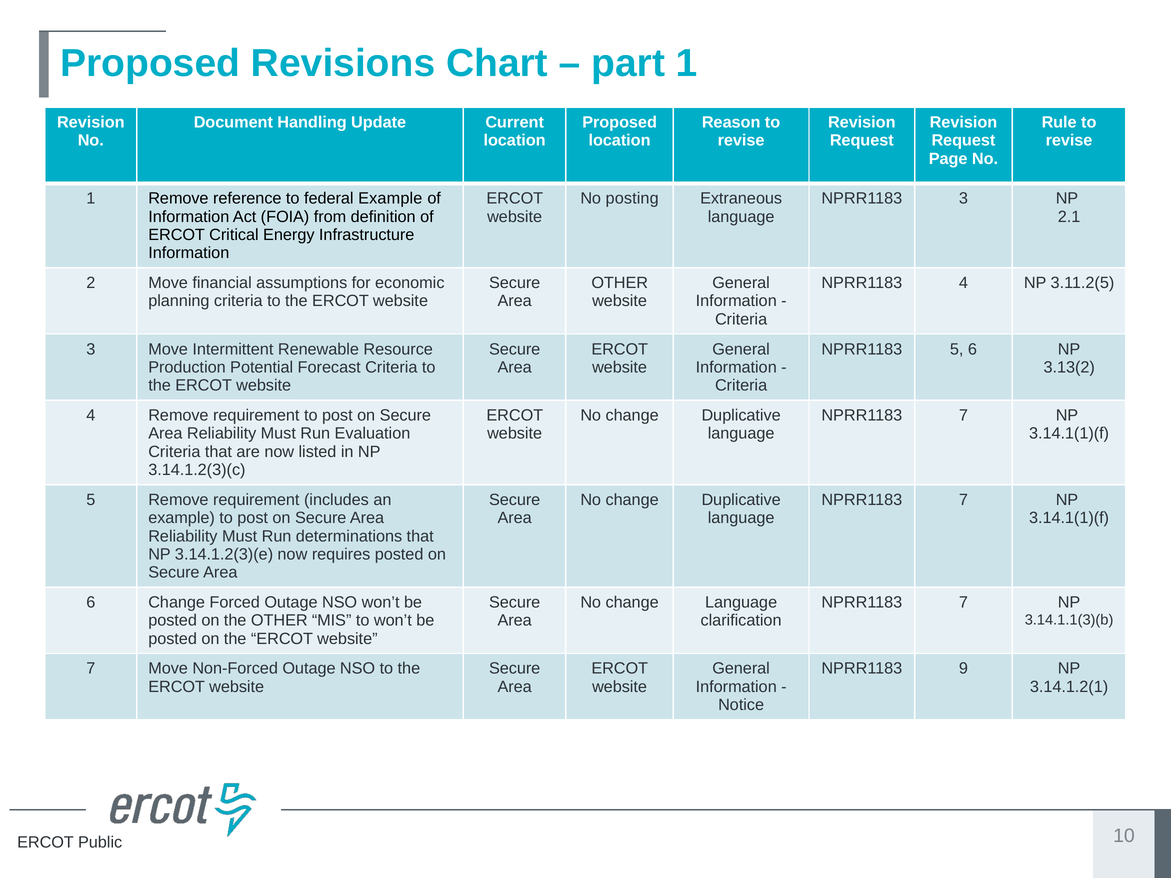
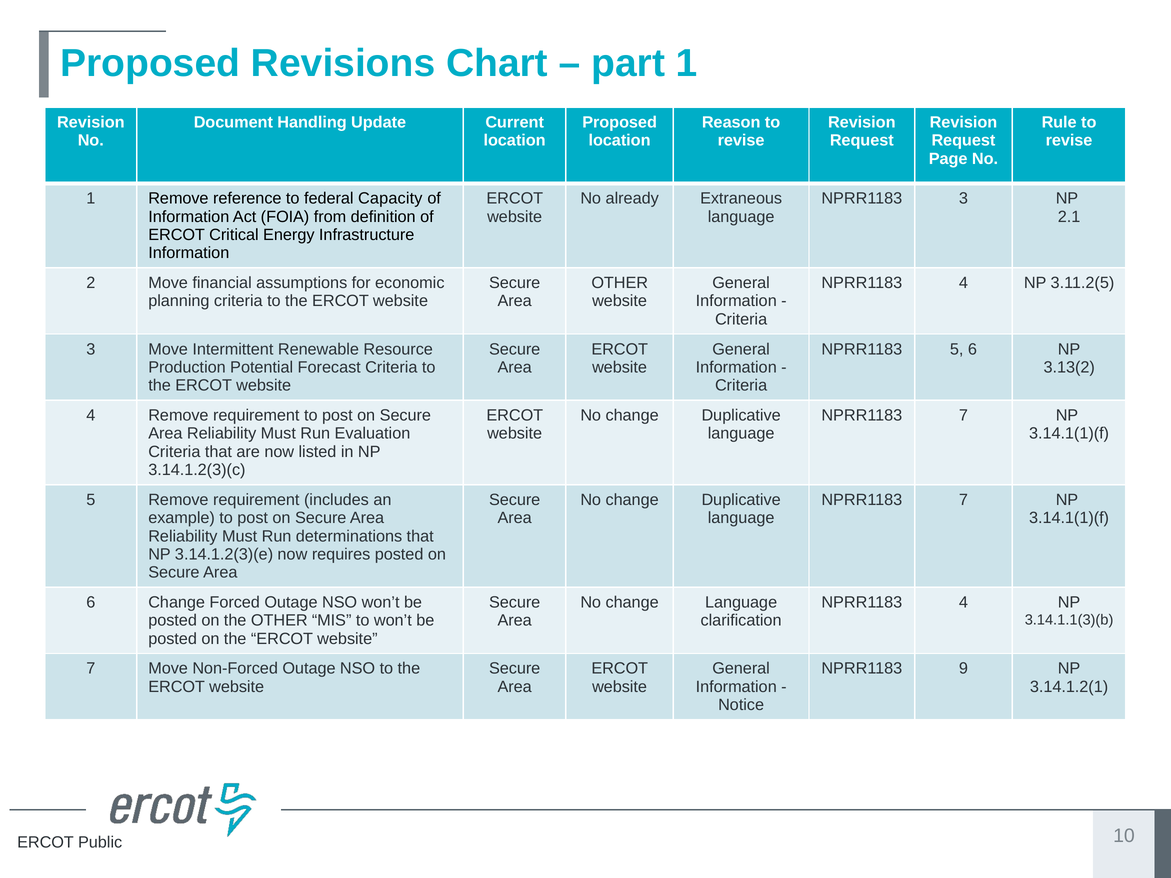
federal Example: Example -> Capacity (390, 199)
posting: posting -> already (632, 199)
7: 7 -> 4 (963, 603)
